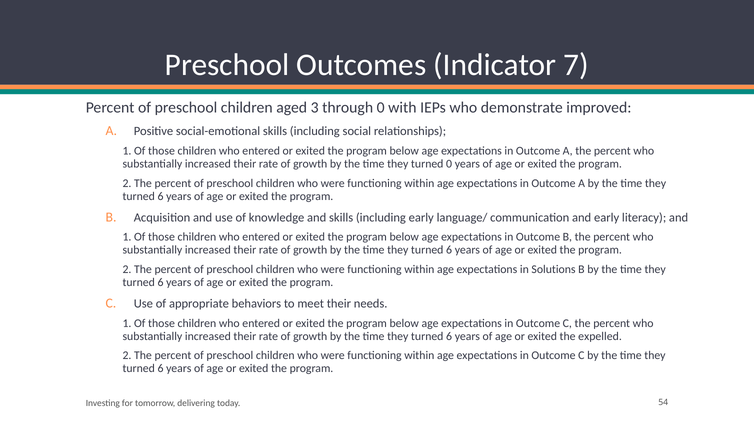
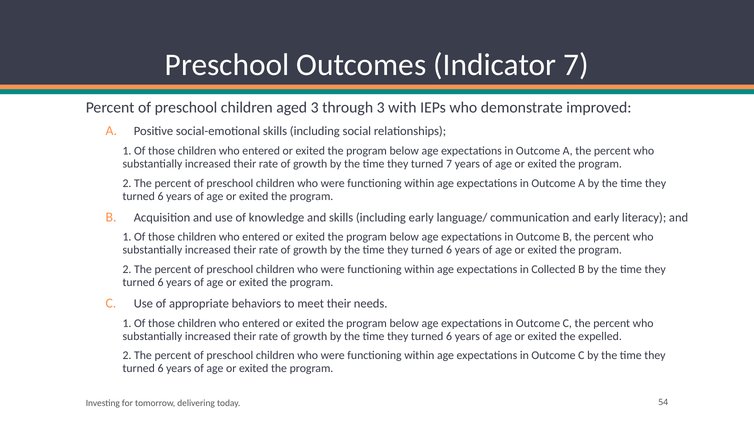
through 0: 0 -> 3 (381, 108)
turned 0: 0 -> 7 (449, 164)
Solutions: Solutions -> Collected (554, 269)
